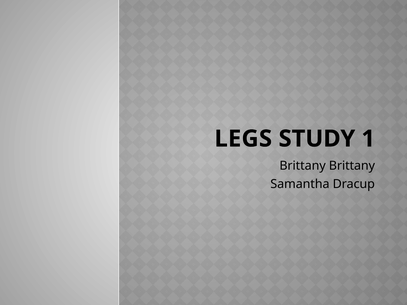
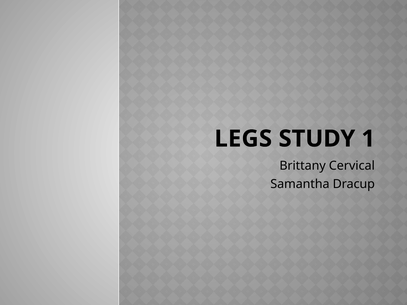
Brittany Brittany: Brittany -> Cervical (352, 166)
